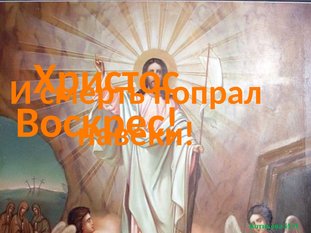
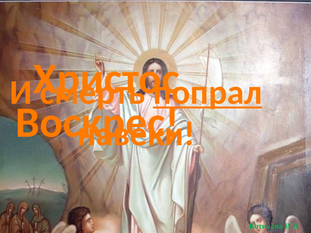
попрал underline: none -> present (208, 93)
